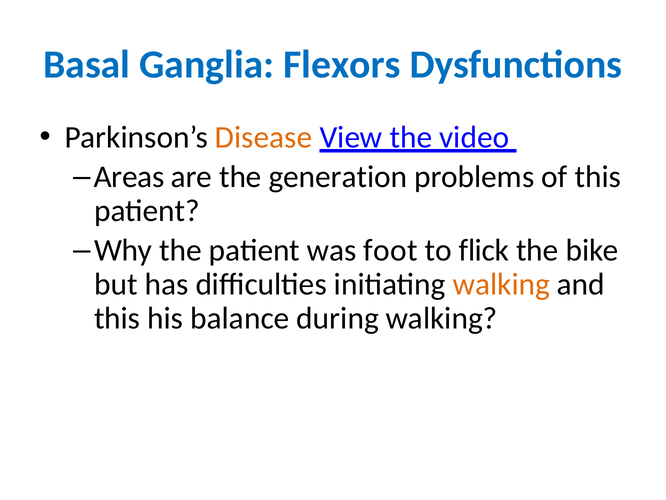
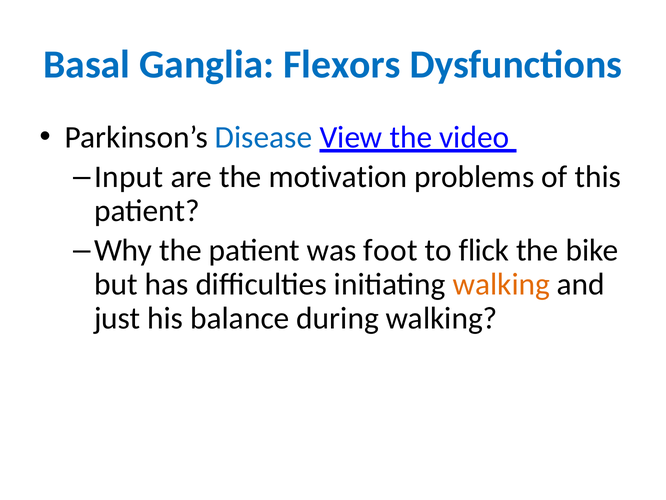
Disease colour: orange -> blue (264, 137)
Areas: Areas -> Input (129, 177)
generation: generation -> motivation (338, 177)
this: this -> just (117, 318)
